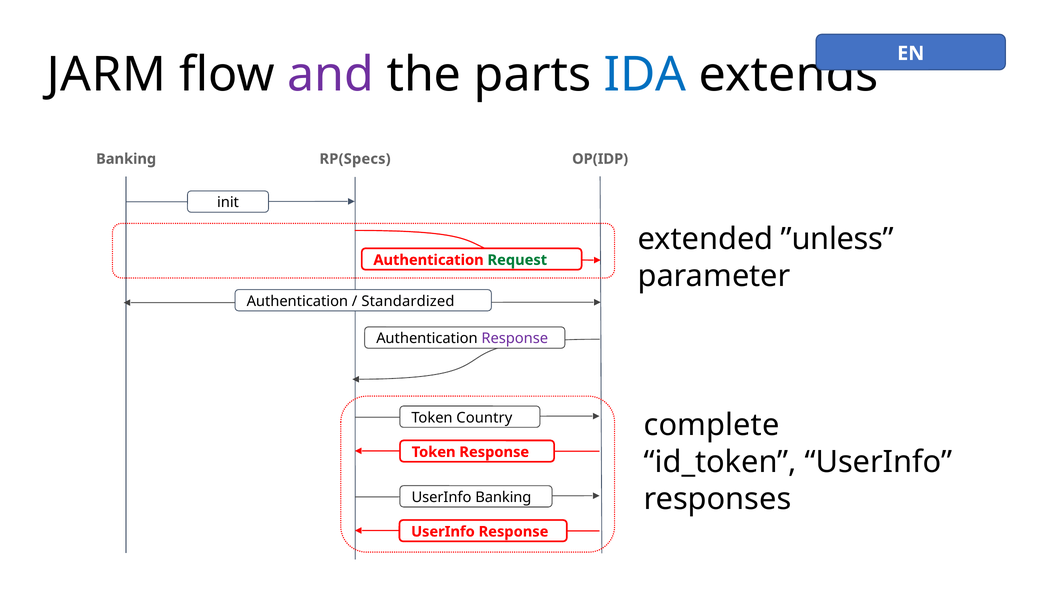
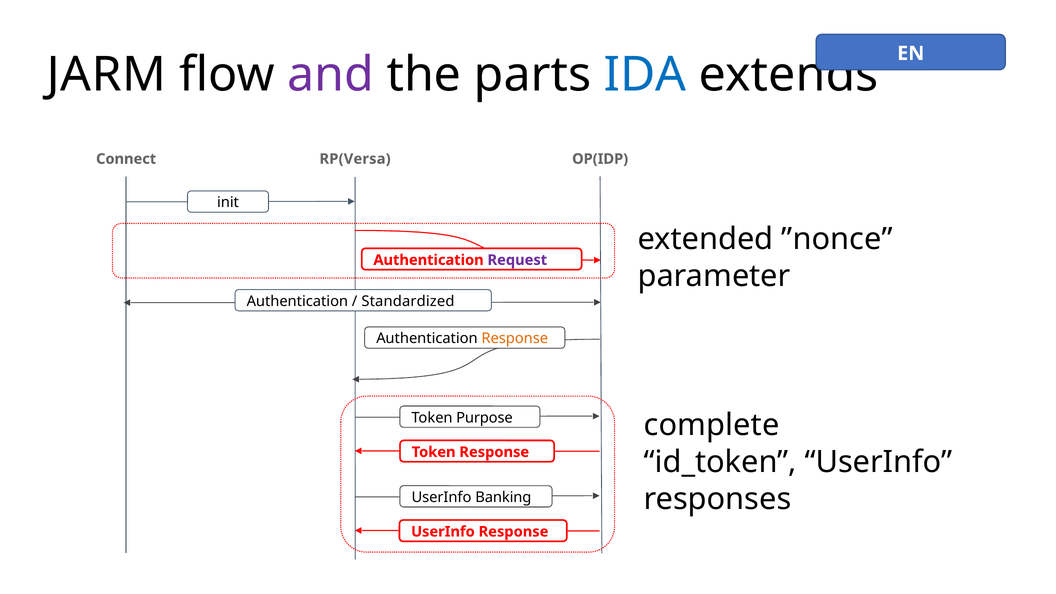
Banking: Banking -> Connect (126, 159)
RP(Specs: RP(Specs -> RP(Versa (355, 159)
”unless: ”unless -> ”nonce (837, 239)
Request colour: green -> purple (517, 260)
Response colour: purple -> orange (515, 339)
Country: Country -> Purpose (484, 418)
